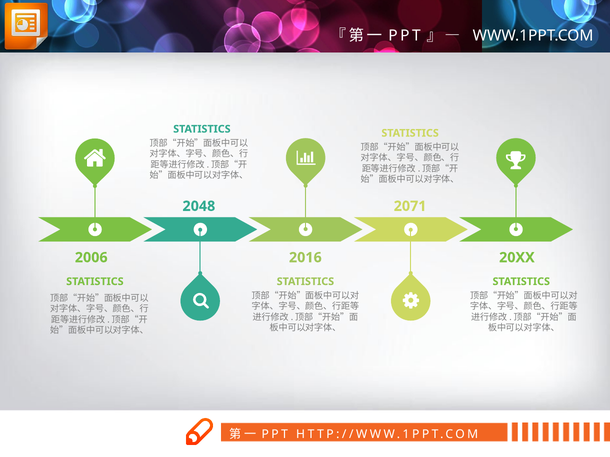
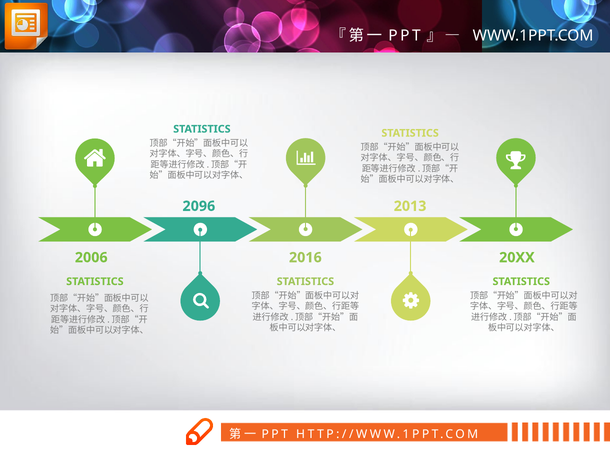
2048: 2048 -> 2096 (199, 206)
2071: 2071 -> 2013 (410, 206)
